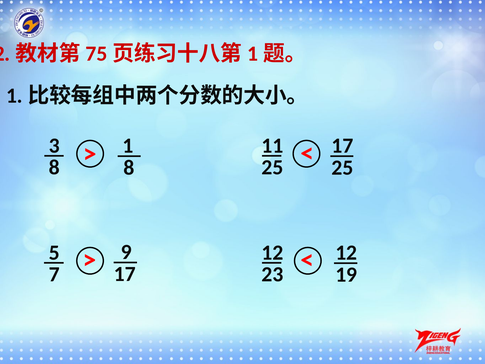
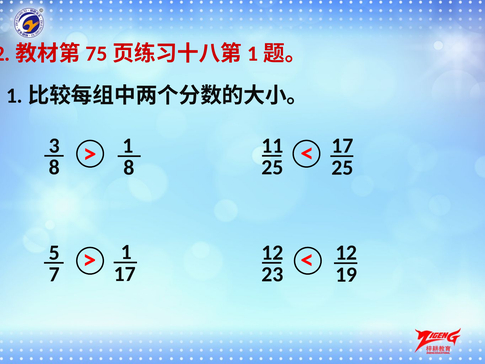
9: 9 -> 1 (126, 252)
